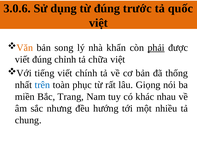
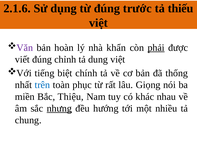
3.0.6: 3.0.6 -> 2.1.6 (17, 8)
quốc: quốc -> thiếu (181, 8)
Văn colour: orange -> purple (25, 48)
song: song -> hoàn (64, 48)
chữa: chữa -> dung (98, 60)
tiếng viết: viết -> biệt (65, 73)
Trang: Trang -> Thiệu (71, 97)
nhưng underline: none -> present (59, 109)
